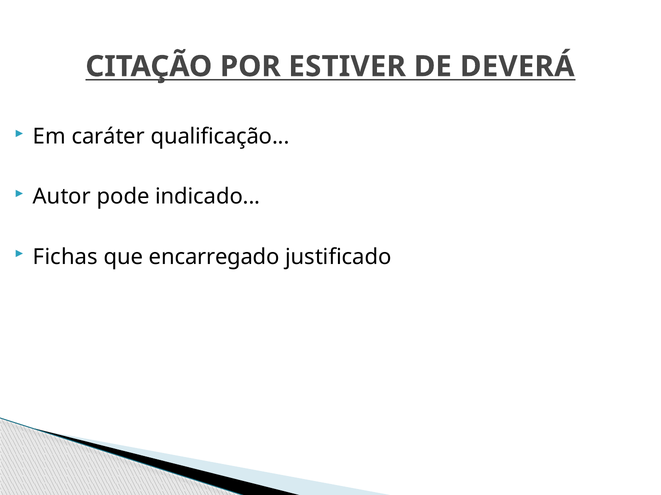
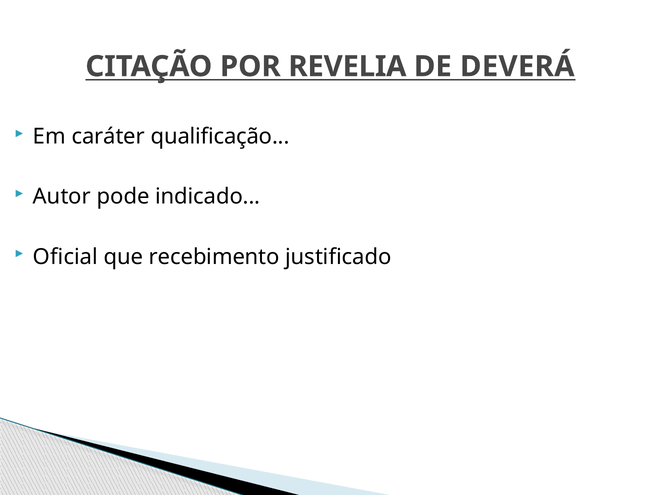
ESTIVER: ESTIVER -> REVELIA (347, 67)
Fichas: Fichas -> Oficial (65, 257)
encarregado: encarregado -> recebimento (214, 257)
